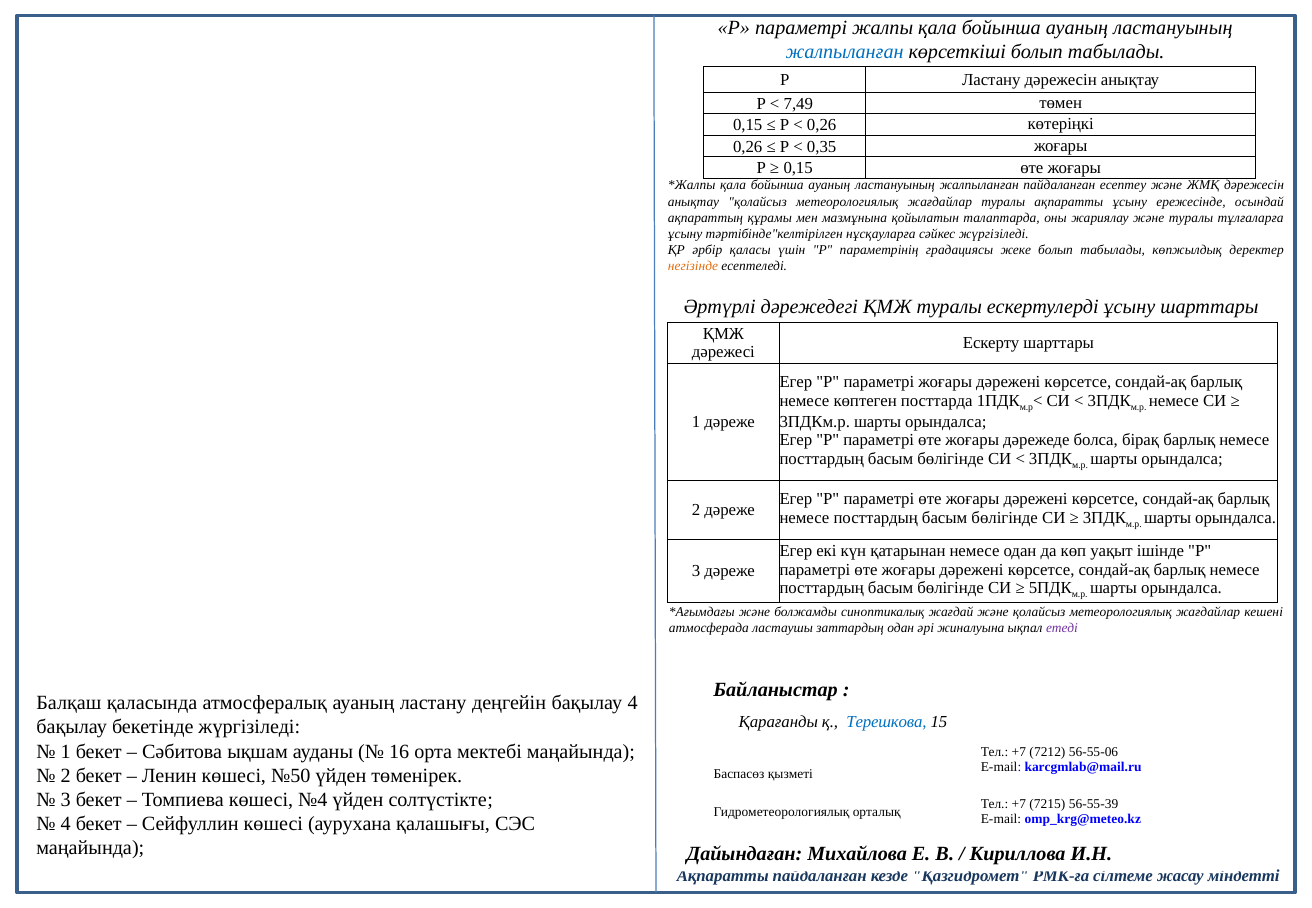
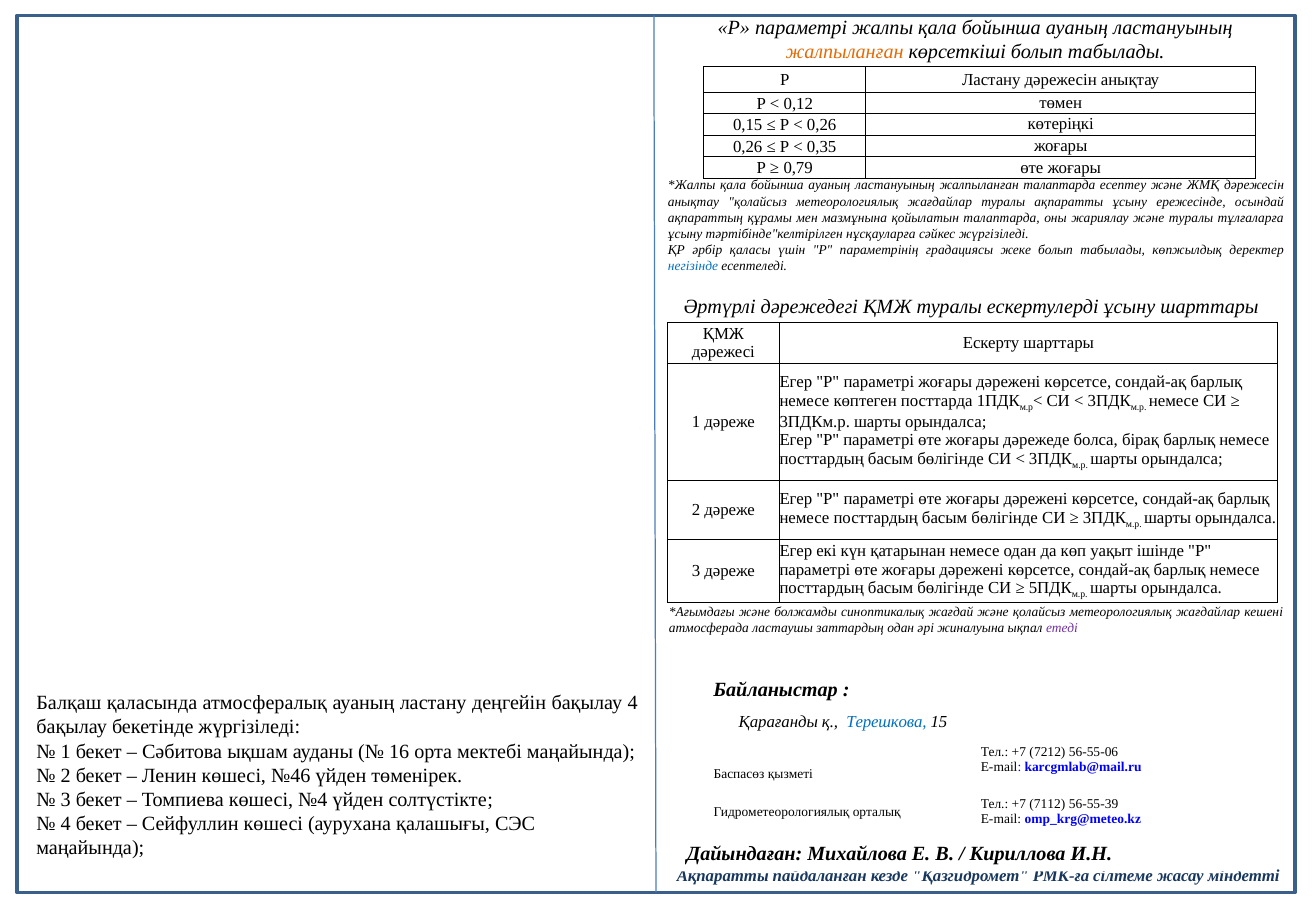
жалпыланған colour: blue -> orange (845, 52)
7,49: 7,49 -> 0,12 (798, 103)
0,15: 0,15 -> 0,79 (798, 168)
жалпыланған пайдаланған: пайдаланған -> талаптарда (1059, 186)
негізінде colour: orange -> blue (693, 266)
№50: №50 -> №46 (291, 776)
7215: 7215 -> 7112 (1047, 805)
